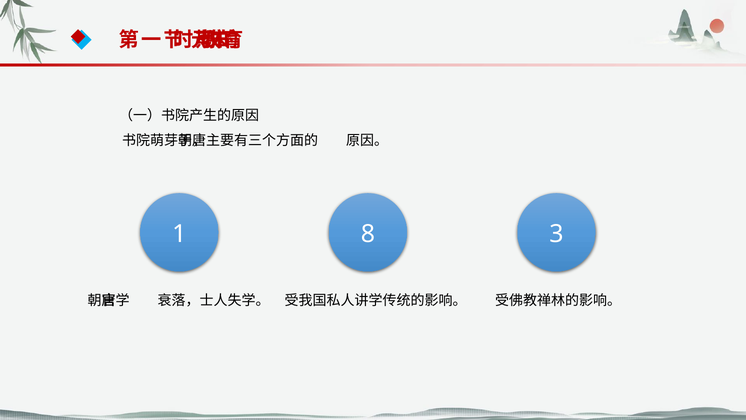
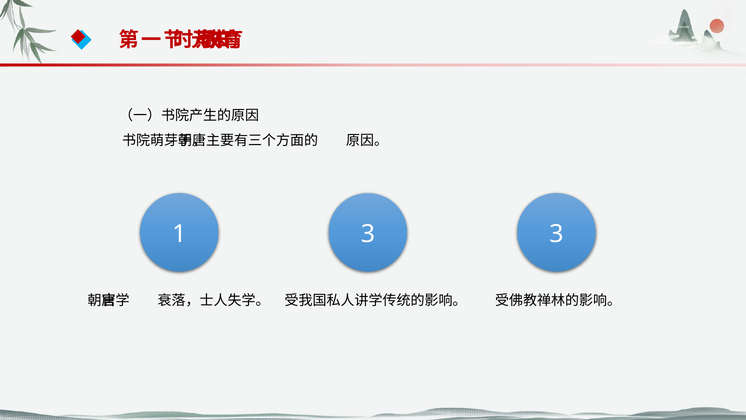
1 8: 8 -> 3 (368, 234)
